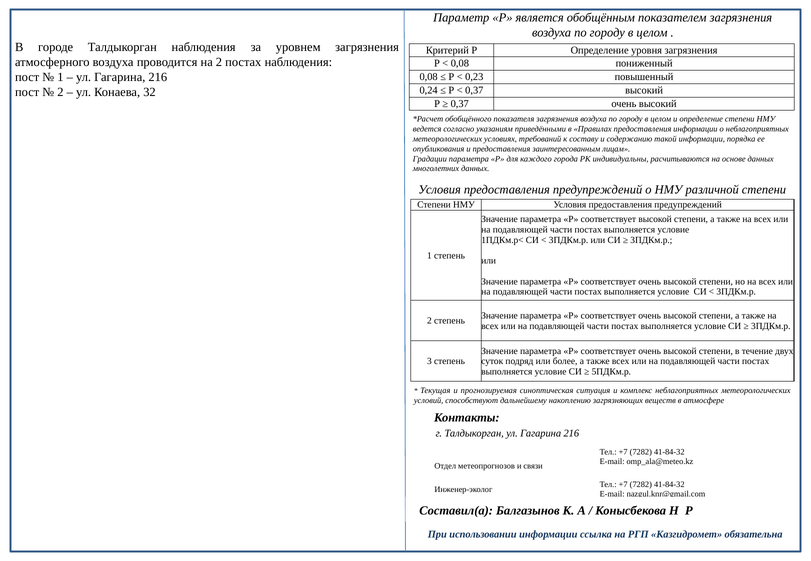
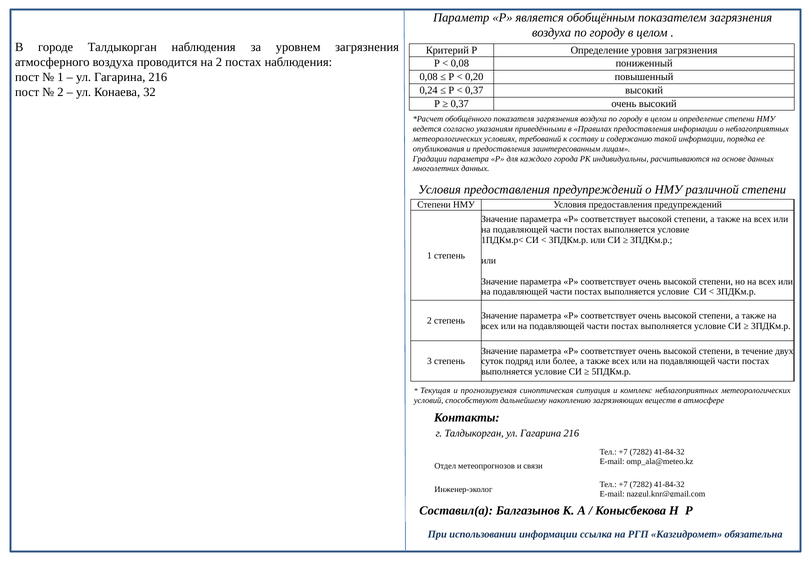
0,23: 0,23 -> 0,20 (474, 77)
